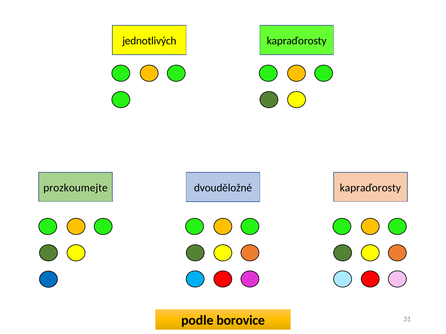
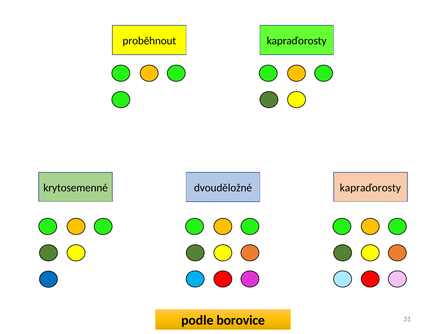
jednotlivých: jednotlivých -> proběhnout (149, 41)
prozkoumejte: prozkoumejte -> krytosemenné (76, 188)
